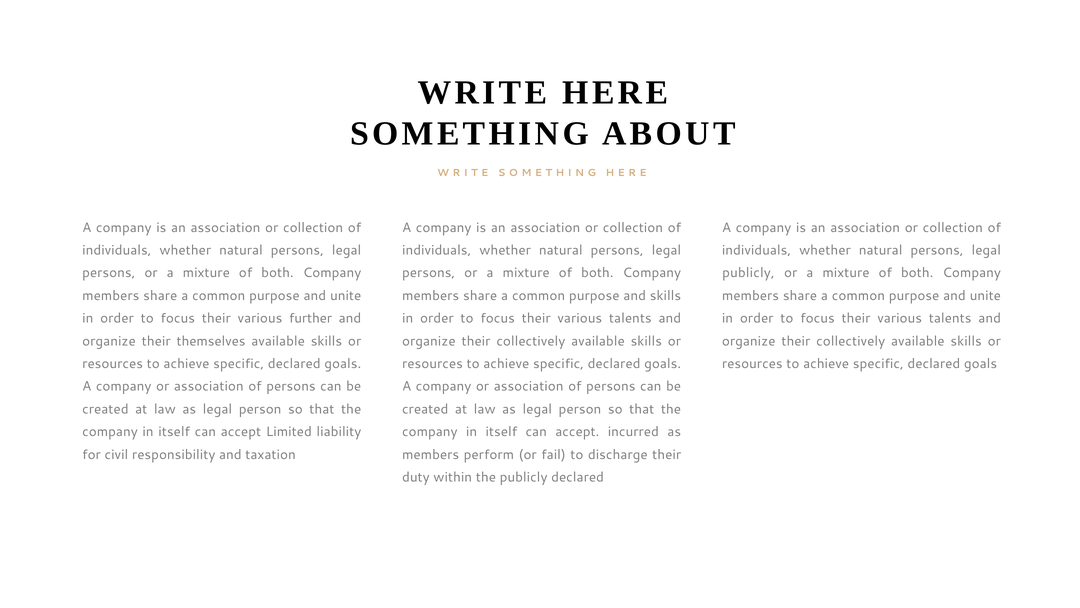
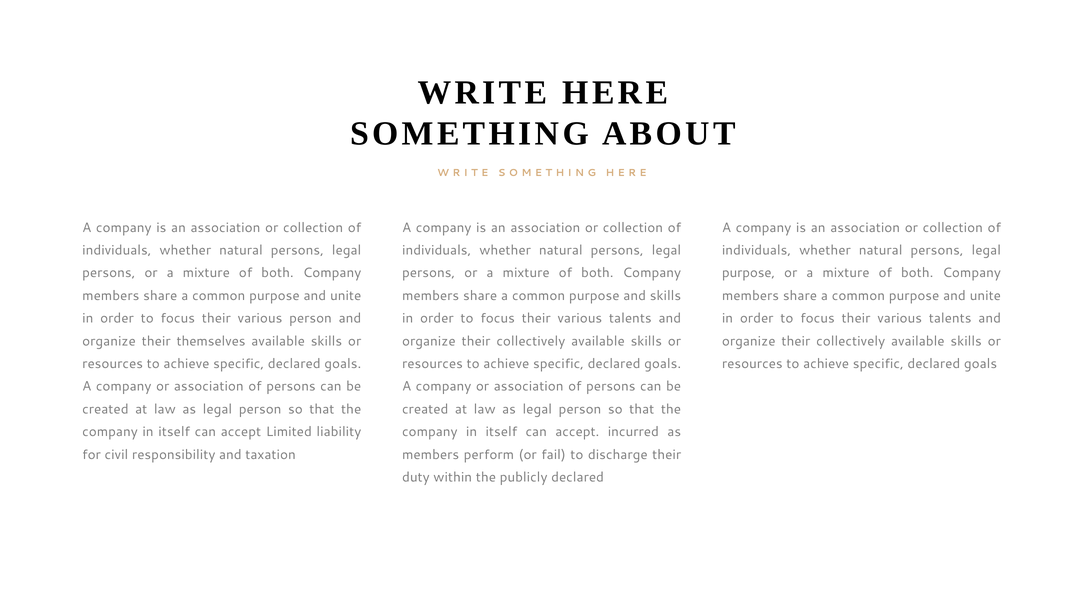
publicly: publicly -> purpose (749, 273)
various further: further -> person (311, 318)
